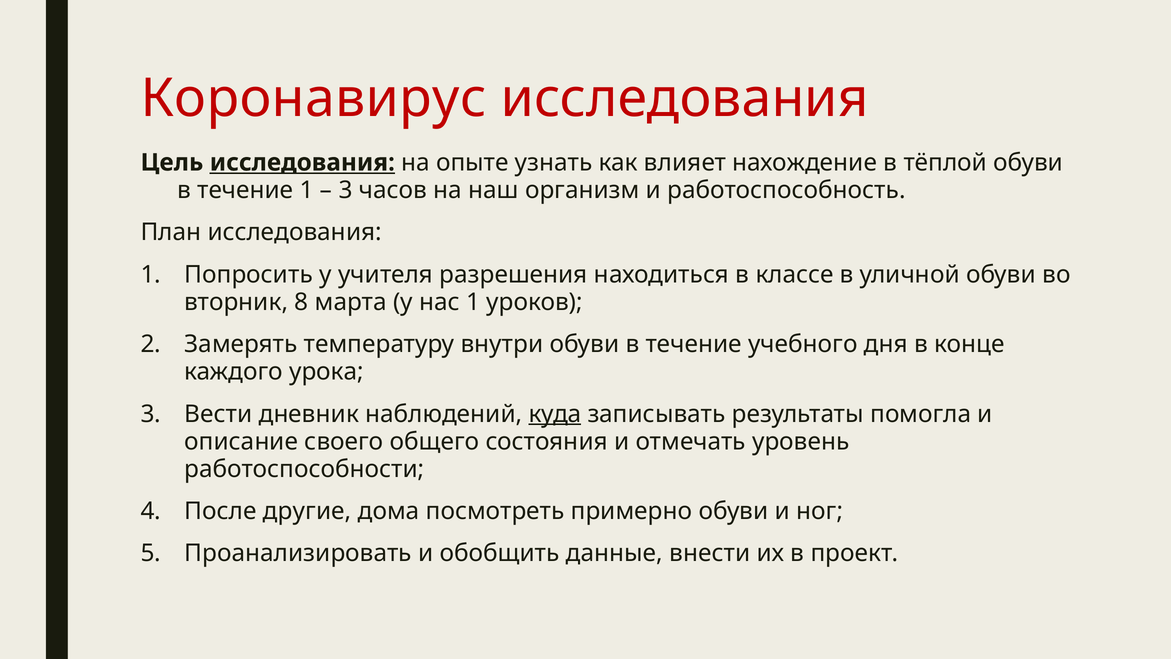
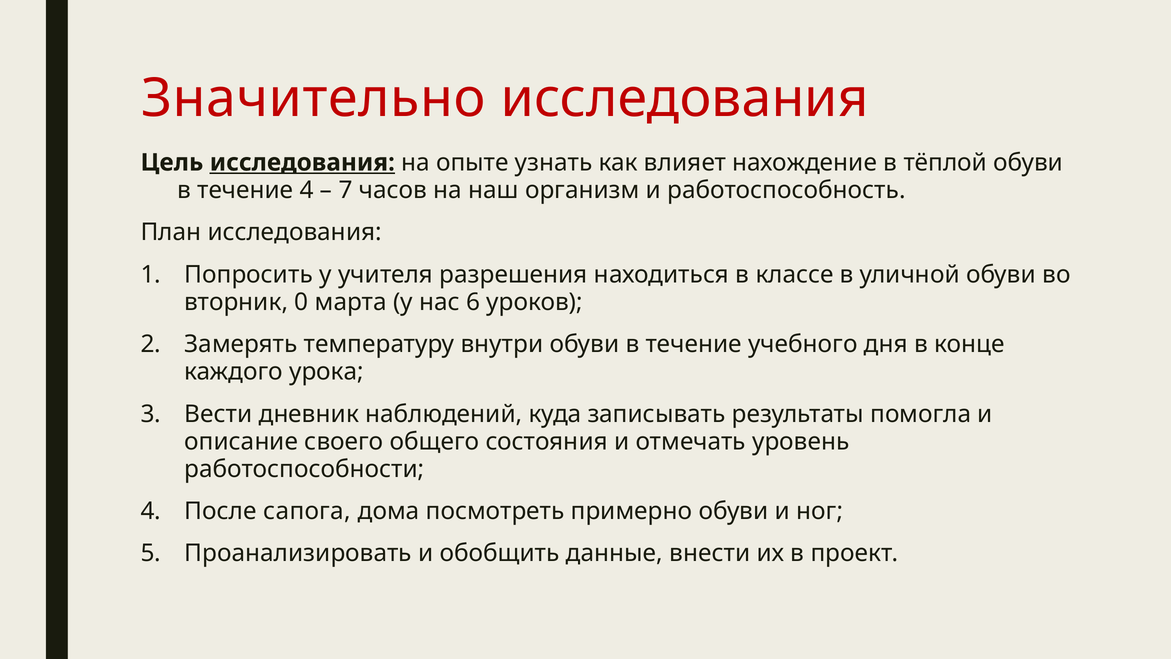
Коронавирус: Коронавирус -> Значительно (313, 98)
течение 1: 1 -> 4 (307, 190)
3: 3 -> 7 (346, 190)
8: 8 -> 0 (301, 302)
нас 1: 1 -> 6 (473, 302)
куда underline: present -> none (555, 414)
другие: другие -> сапога (307, 511)
